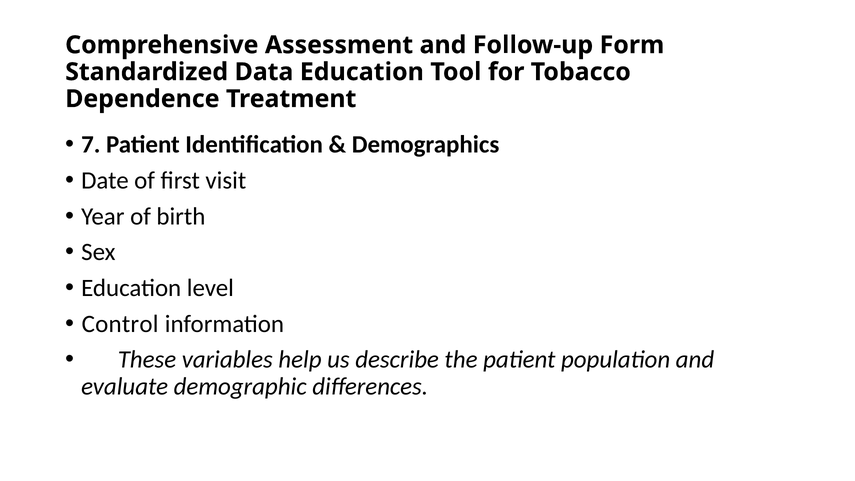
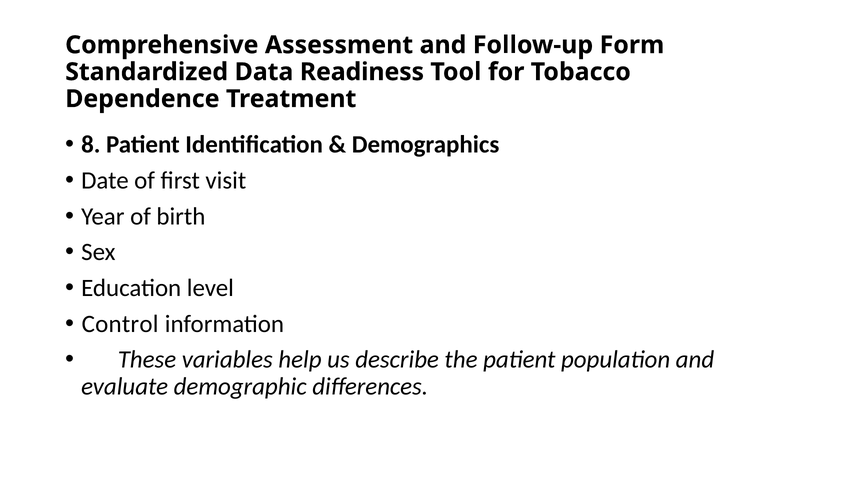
Data Education: Education -> Readiness (362, 72)
7: 7 -> 8 (91, 145)
